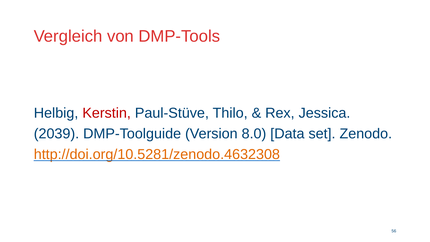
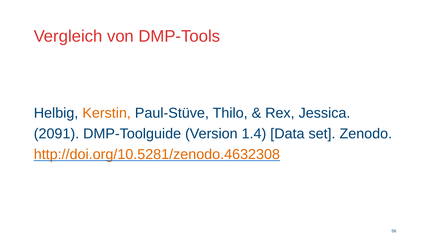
Kerstin colour: red -> orange (107, 113)
2039: 2039 -> 2091 (56, 134)
8.0: 8.0 -> 1.4 (254, 134)
